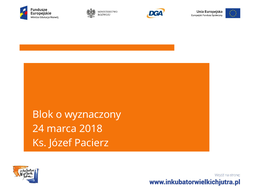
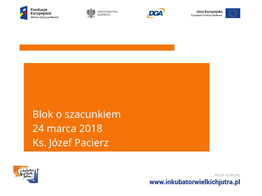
wyznaczony: wyznaczony -> szacunkiem (93, 115)
